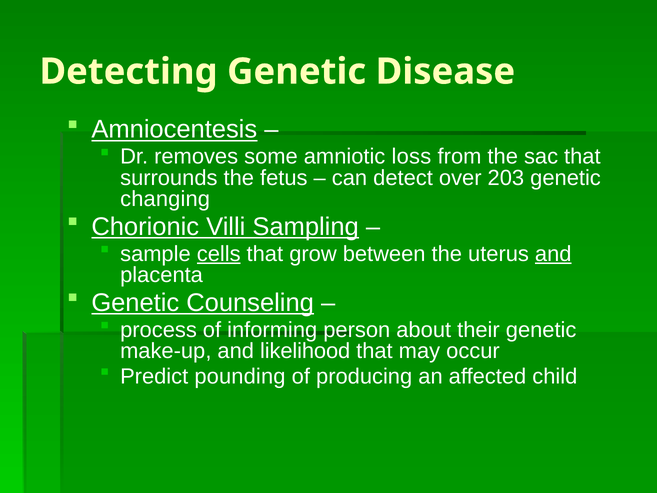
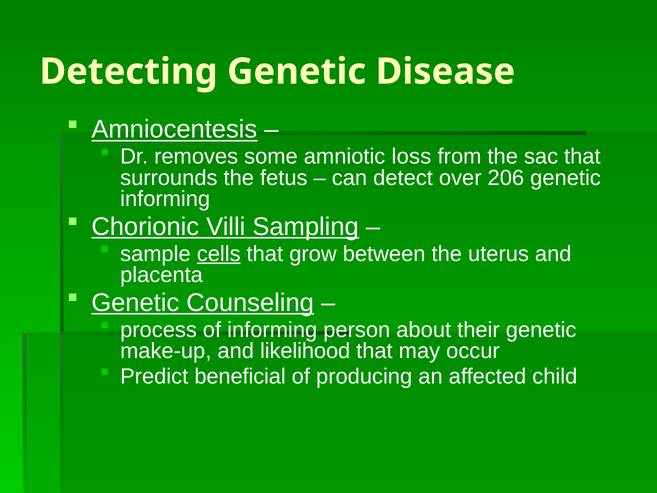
203: 203 -> 206 (506, 178)
changing: changing -> informing (165, 199)
and underline: present -> none (553, 254)
pounding: pounding -> beneficial (240, 376)
